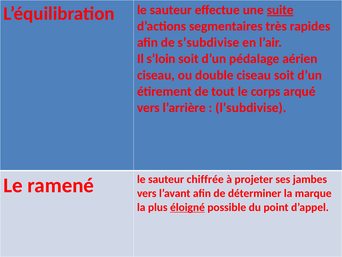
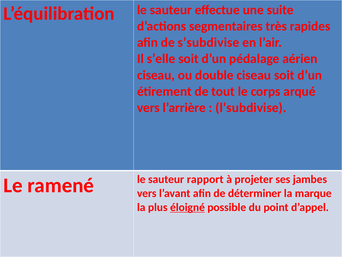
suite underline: present -> none (280, 10)
s’loin: s’loin -> s’elle (161, 59)
chiffrée: chiffrée -> rapport (205, 179)
